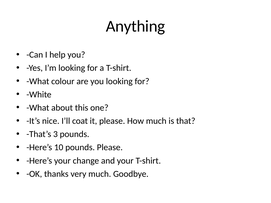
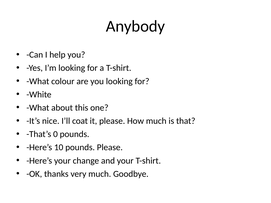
Anything: Anything -> Anybody (135, 26)
3: 3 -> 0 (55, 134)
